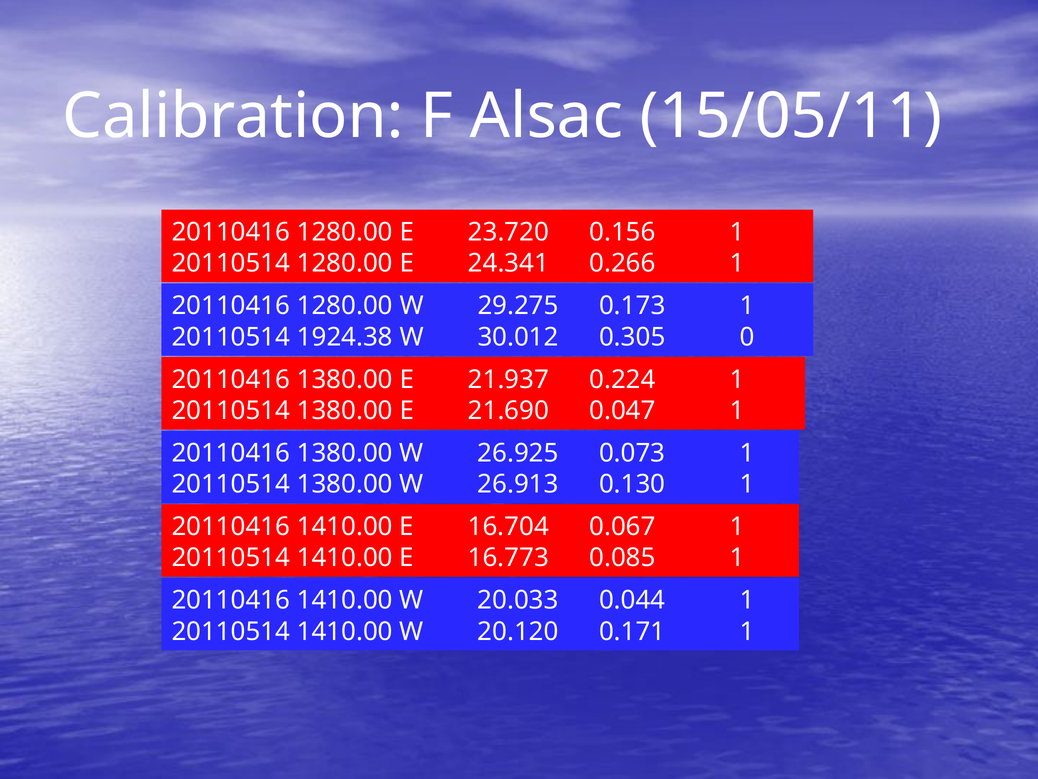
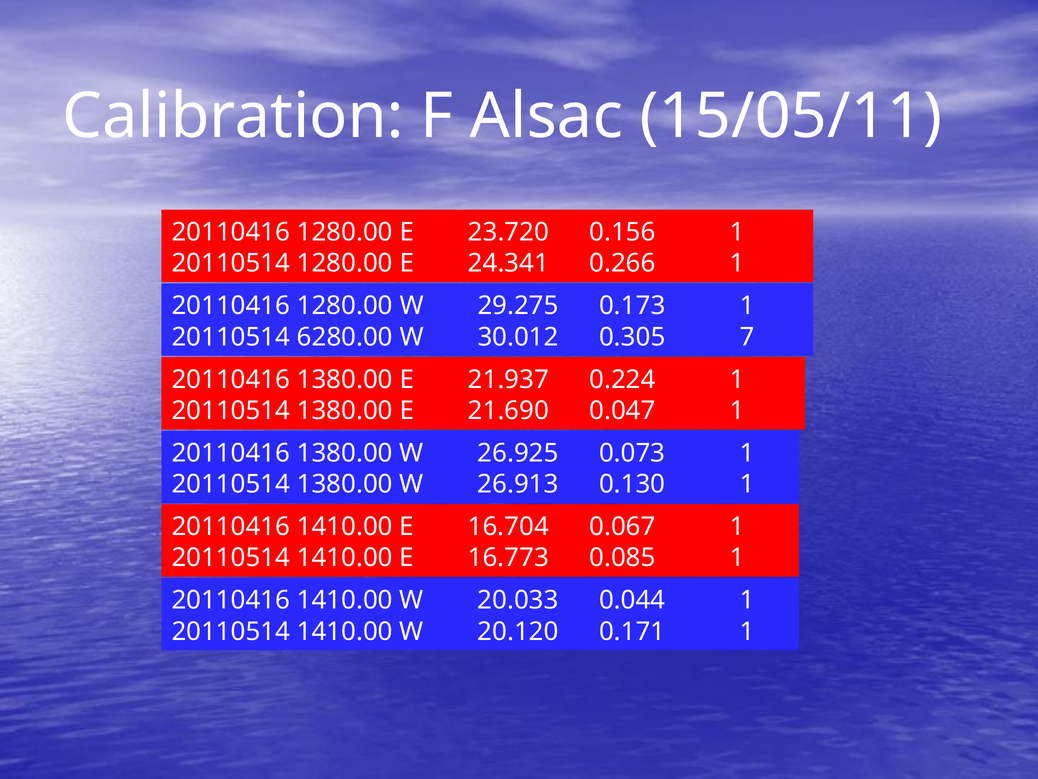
1924.38: 1924.38 -> 6280.00 (345, 337)
0: 0 -> 7 (747, 337)
